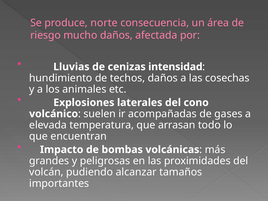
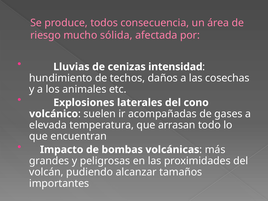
norte: norte -> todos (104, 23)
mucho daños: daños -> sólida (116, 35)
